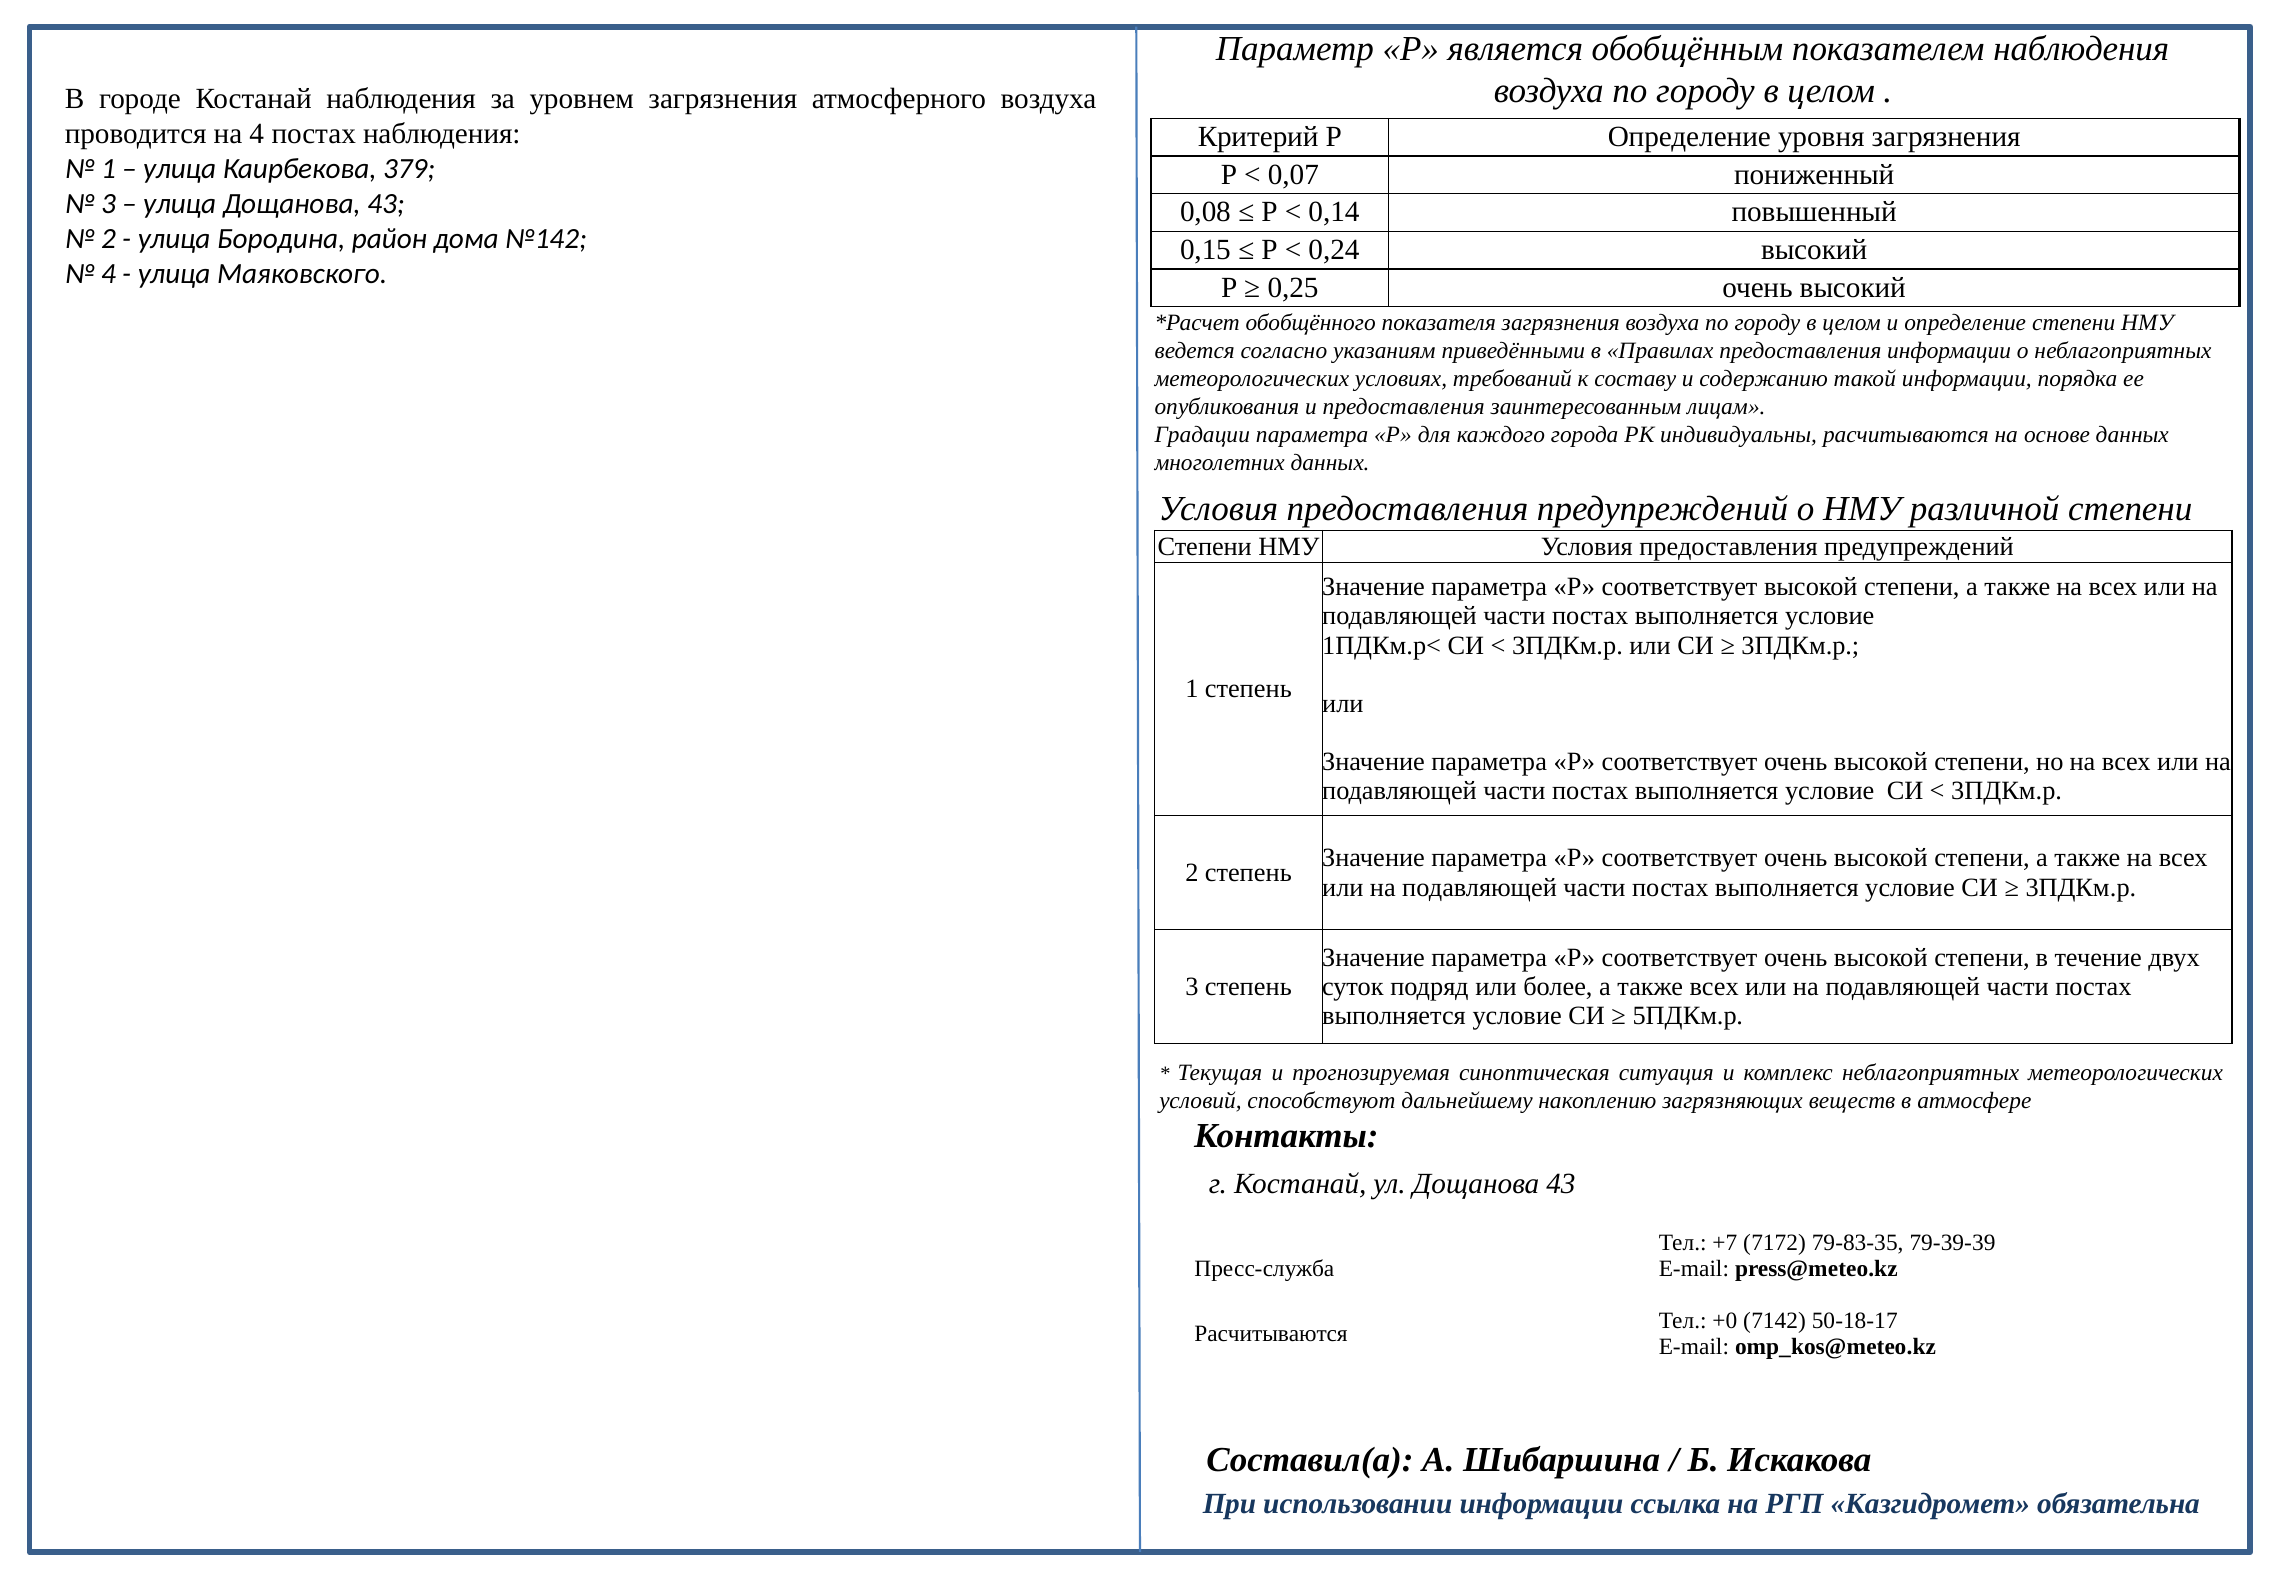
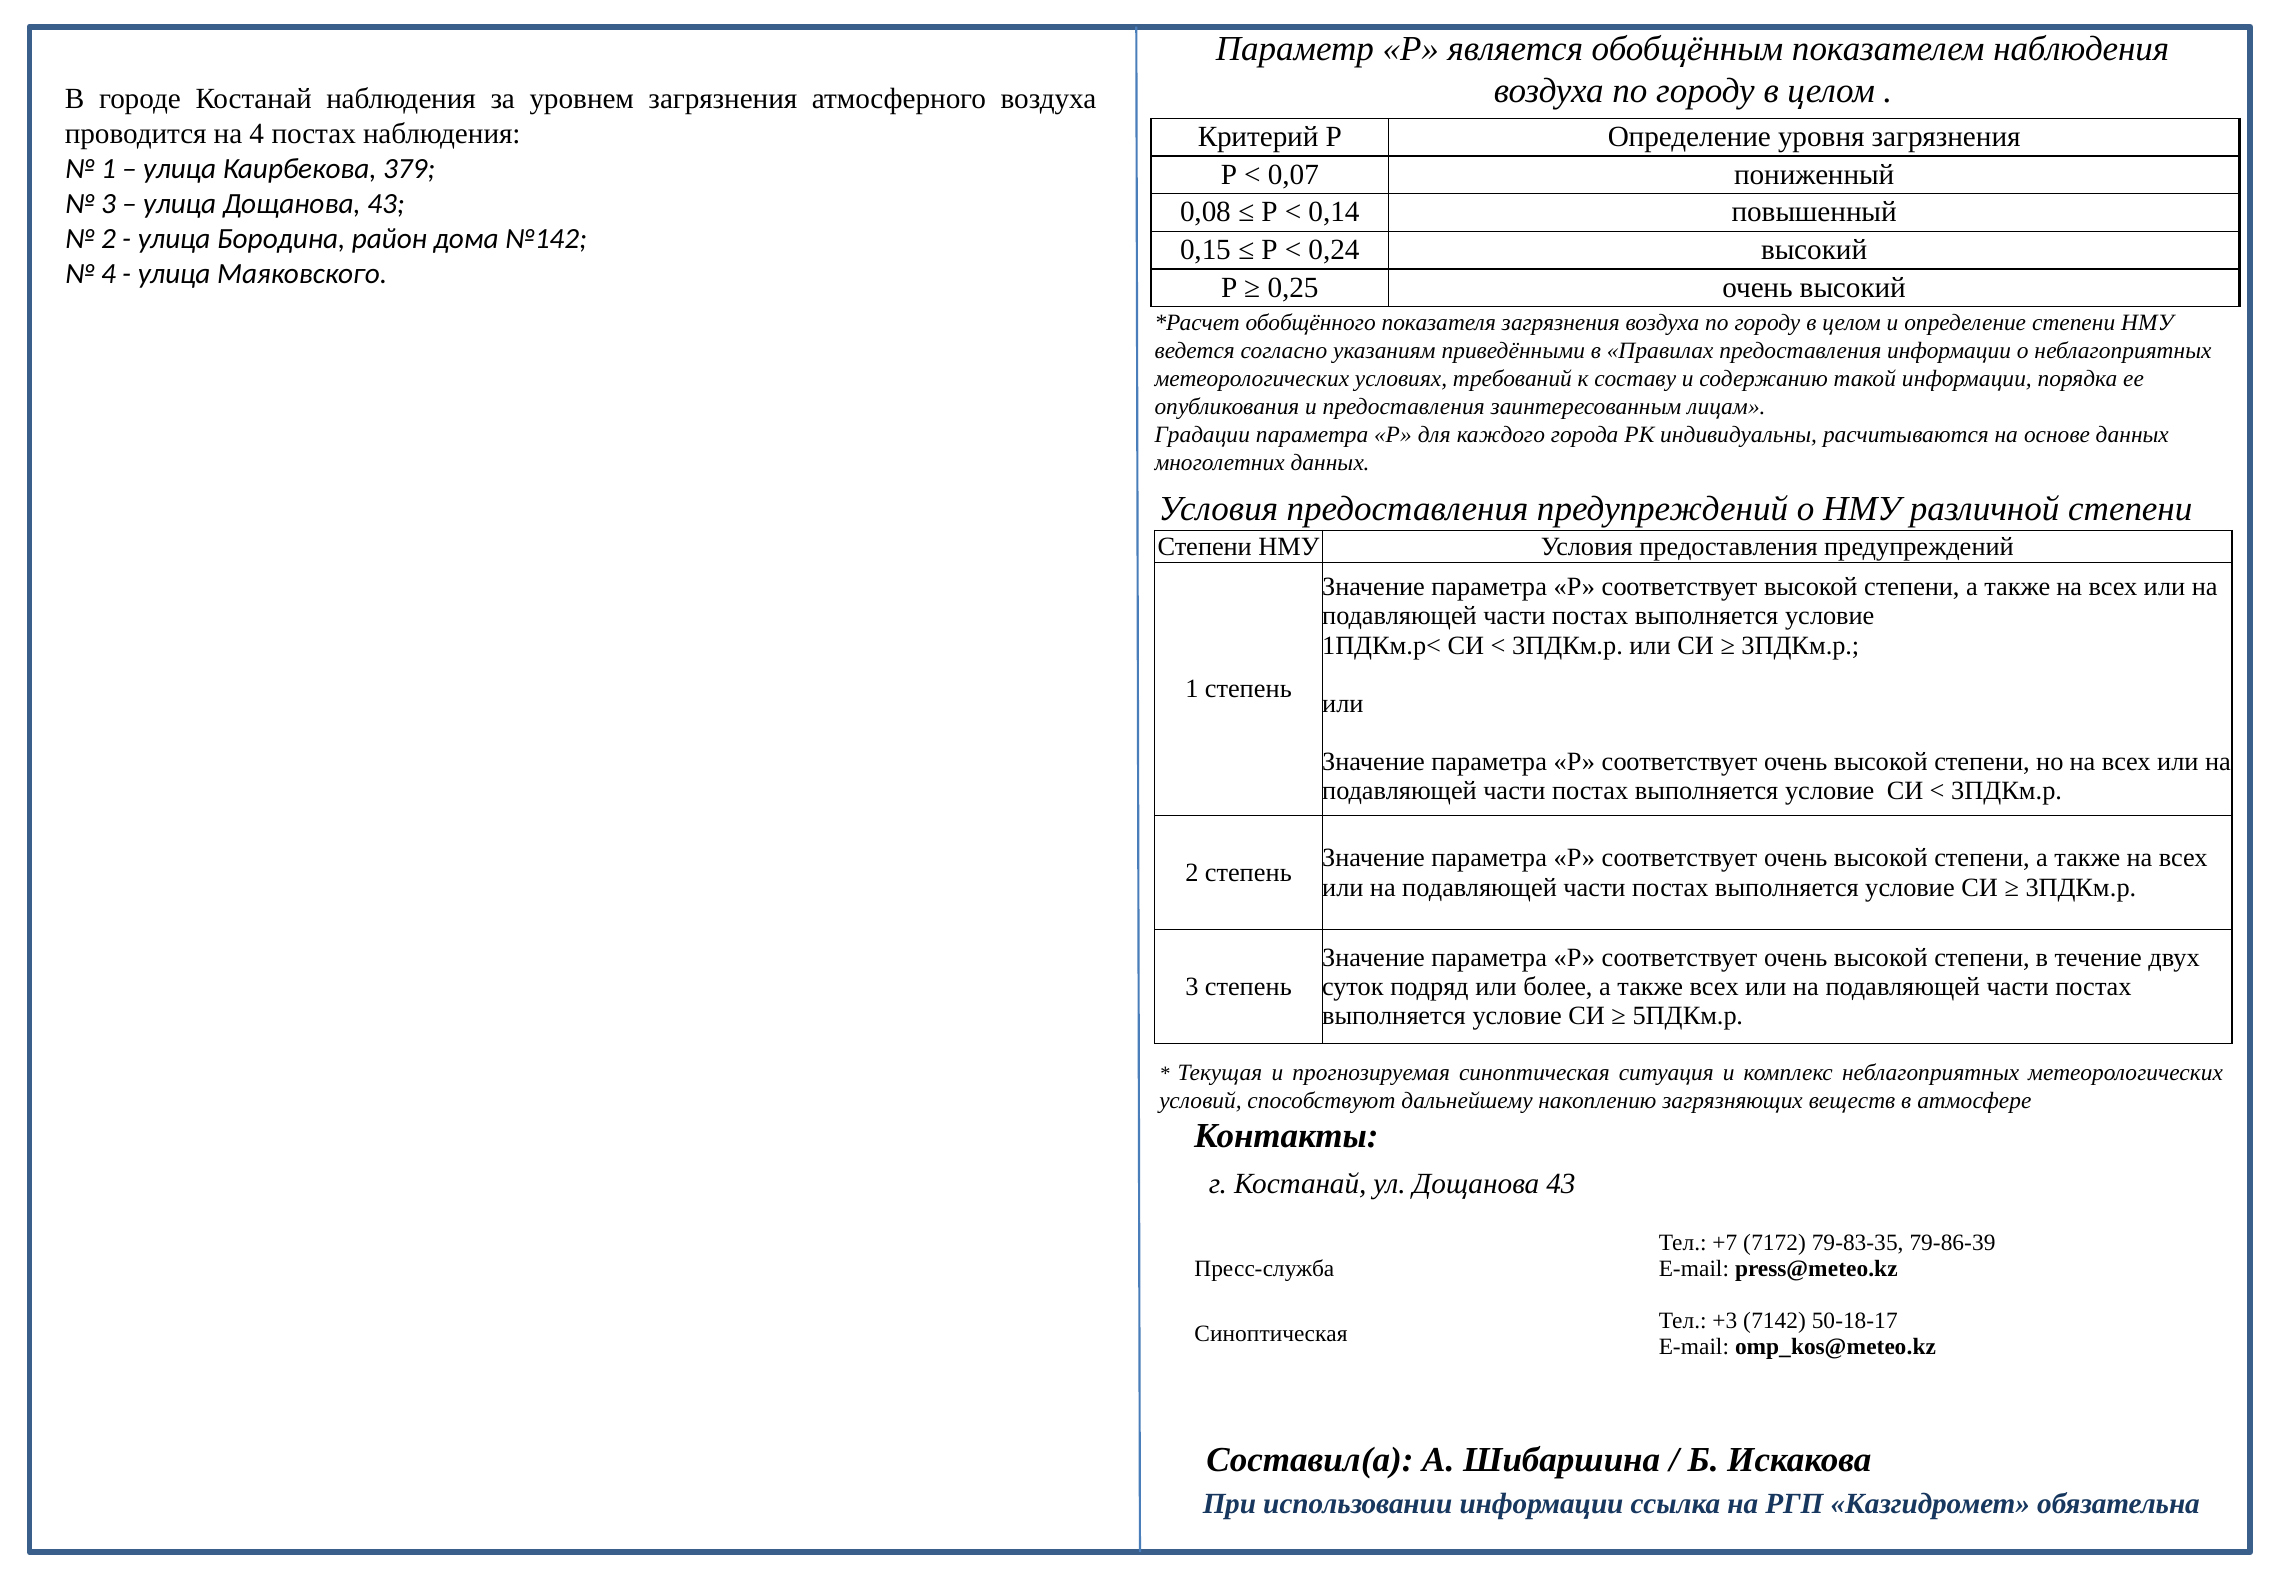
79-39-39: 79-39-39 -> 79-86-39 (1952, 1243)
+0: +0 -> +3 (1725, 1320)
Расчитываются: Расчитываются -> Синоптическая (1271, 1333)
